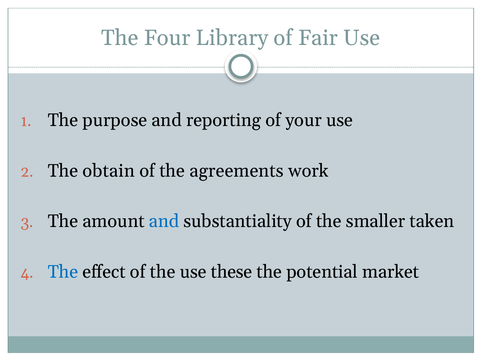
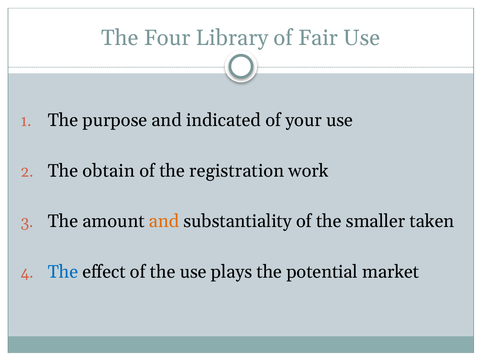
reporting: reporting -> indicated (224, 120)
agreements: agreements -> registration (237, 171)
and colour: blue -> orange (164, 222)
these: these -> plays (232, 272)
